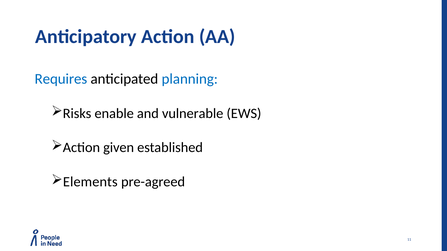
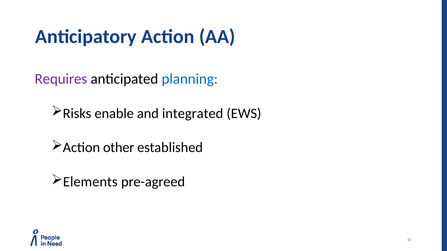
Requires colour: blue -> purple (61, 79)
vulnerable: vulnerable -> integrated (193, 114)
given: given -> other (119, 148)
